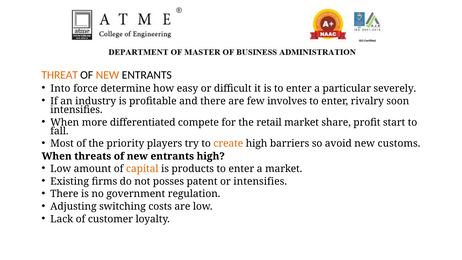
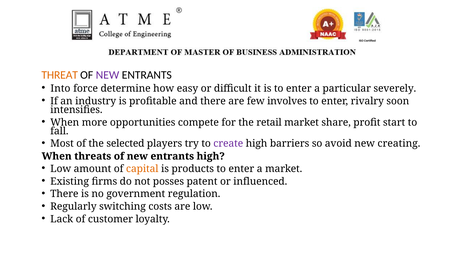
NEW colour: orange -> purple (108, 75)
differentiated: differentiated -> opportunities (143, 122)
priority: priority -> selected (125, 144)
create colour: orange -> purple (228, 144)
customs: customs -> creating (399, 144)
or intensifies: intensifies -> influenced (260, 181)
Adjusting: Adjusting -> Regularly (73, 206)
